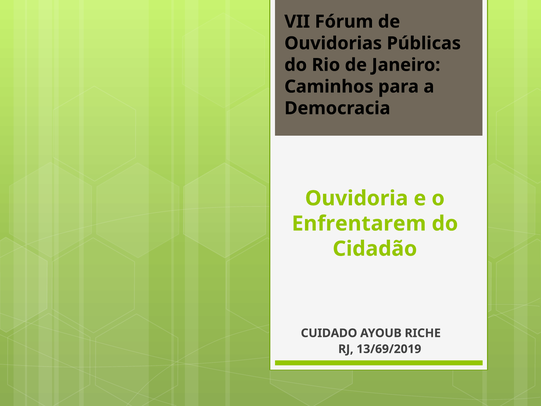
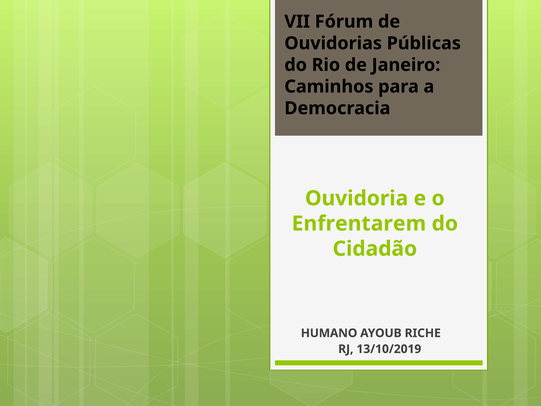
CUIDADO: CUIDADO -> HUMANO (329, 333)
13/69/2019: 13/69/2019 -> 13/10/2019 (389, 349)
